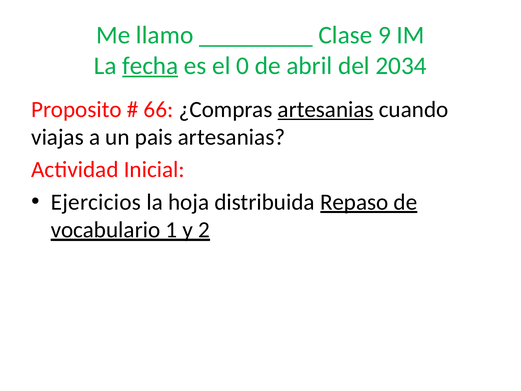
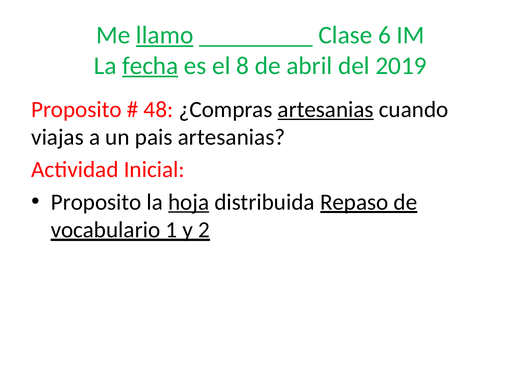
llamo underline: none -> present (165, 35)
9: 9 -> 6 (384, 35)
0: 0 -> 8 (243, 66)
2034: 2034 -> 2019 (401, 66)
66: 66 -> 48 (158, 109)
Ejercicios: Ejercicios -> Proposito (96, 202)
hoja underline: none -> present (189, 202)
